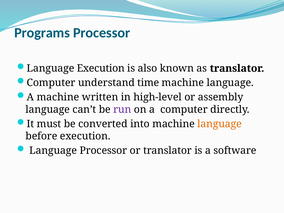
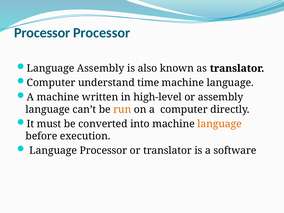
Programs: Programs -> Processor (42, 33)
Language Execution: Execution -> Assembly (101, 68)
run colour: purple -> orange (122, 109)
